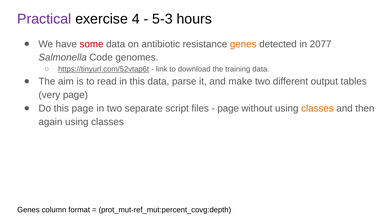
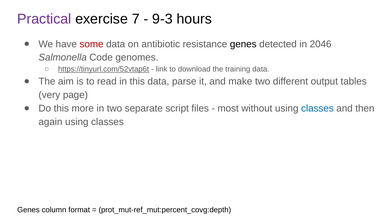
4: 4 -> 7 (136, 19)
5-3: 5-3 -> 9-3 (162, 19)
genes colour: orange -> black (243, 44)
2077: 2077 -> 2046 (321, 44)
this page: page -> more (83, 108)
page: page -> most (228, 108)
classes colour: orange -> blue (317, 108)
